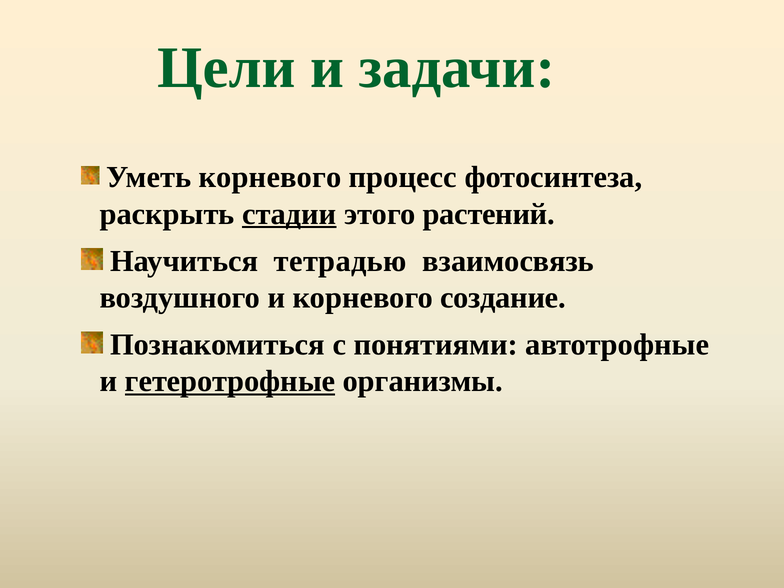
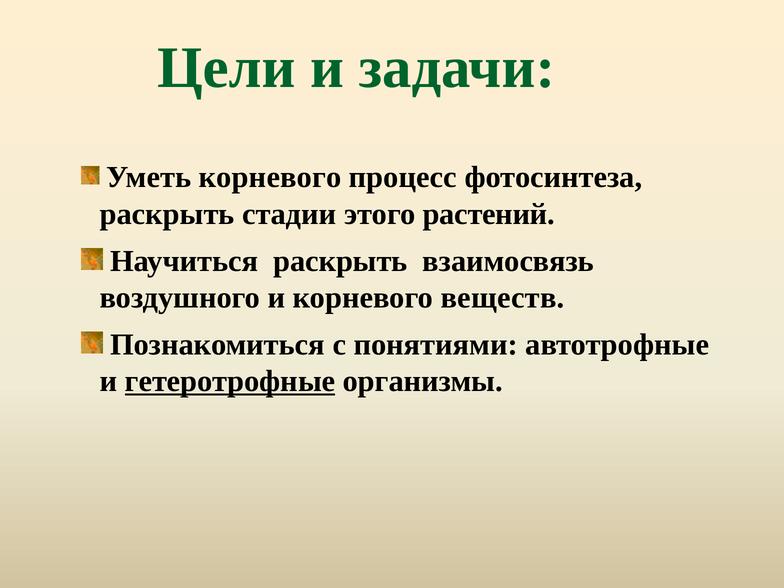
стадии underline: present -> none (289, 214)
Научиться тетрадью: тетрадью -> раскрыть (340, 261)
создание: создание -> веществ (503, 298)
